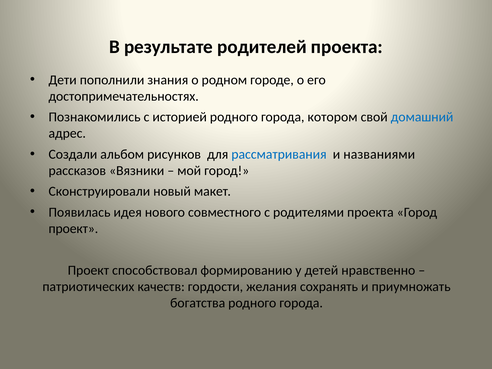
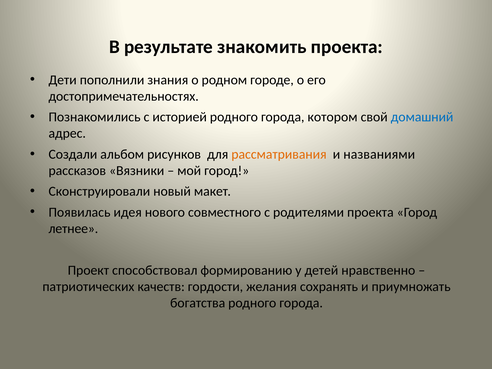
родителей: родителей -> знакомить (262, 47)
рассматривания colour: blue -> orange (279, 154)
проект: проект -> летнее (73, 229)
